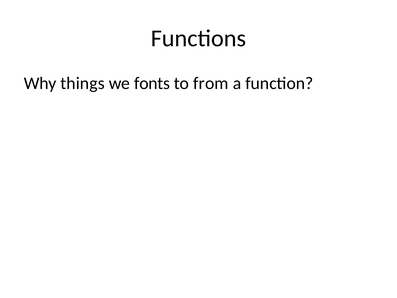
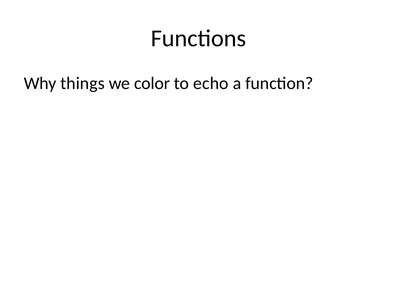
fonts: fonts -> color (152, 83)
from: from -> echo (211, 83)
